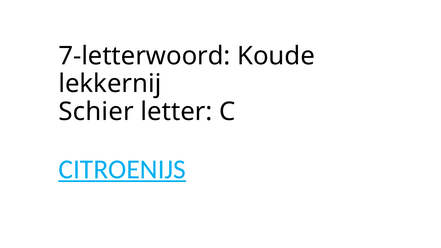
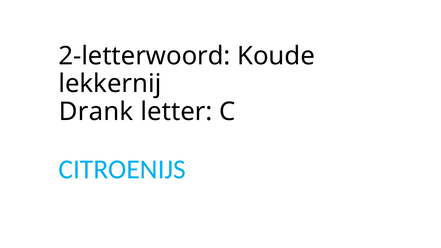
7-letterwoord: 7-letterwoord -> 2-letterwoord (144, 56)
Schier: Schier -> Drank (96, 112)
CITROENIJS underline: present -> none (122, 169)
